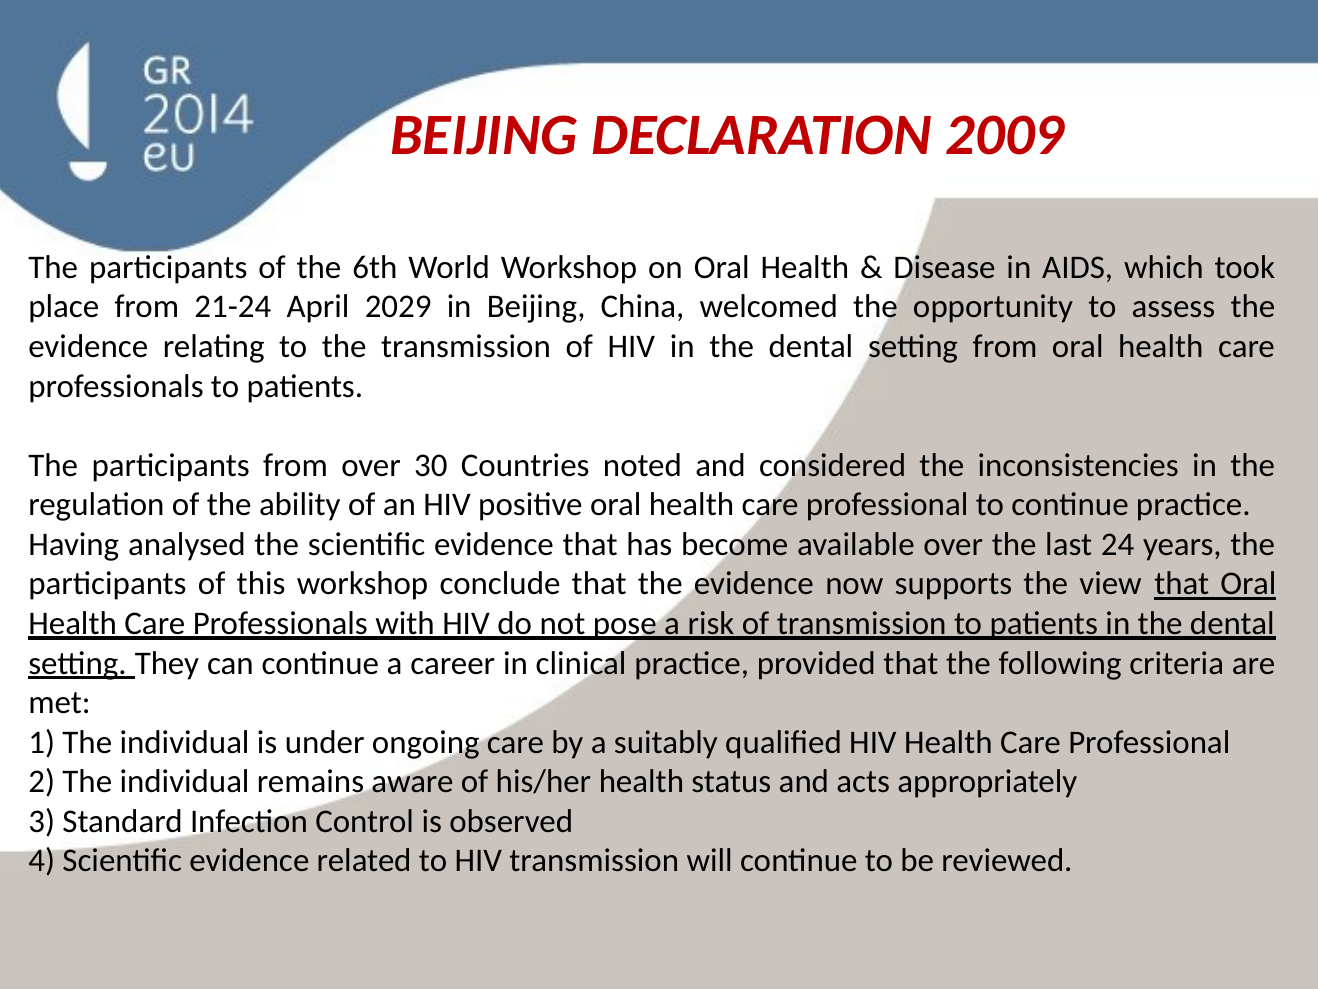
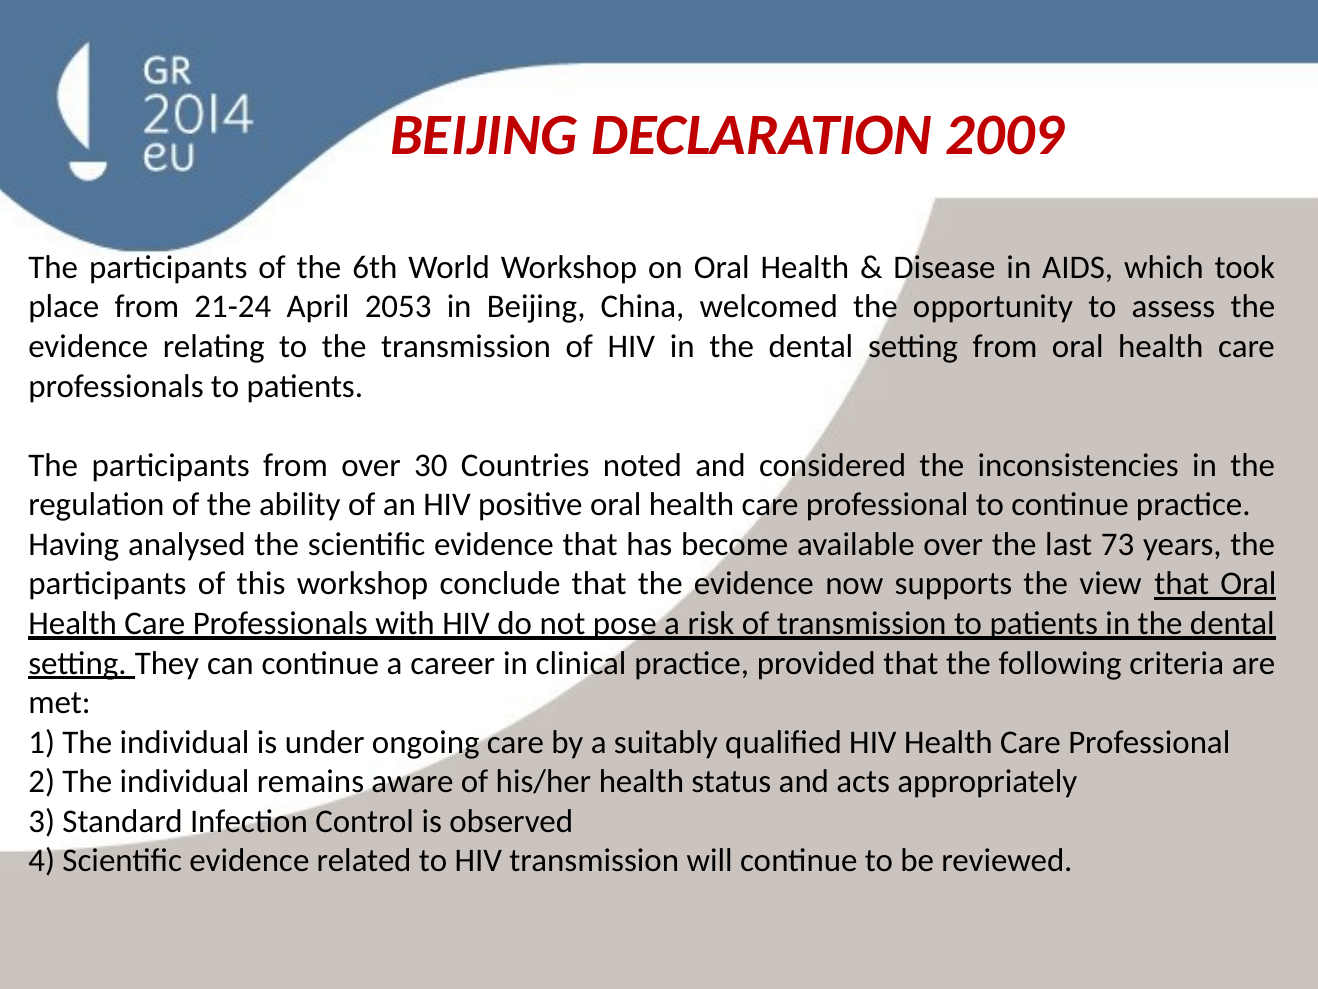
2029: 2029 -> 2053 (398, 307)
24: 24 -> 73 (1118, 544)
